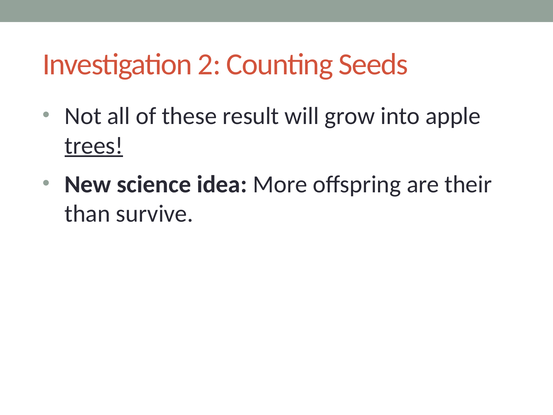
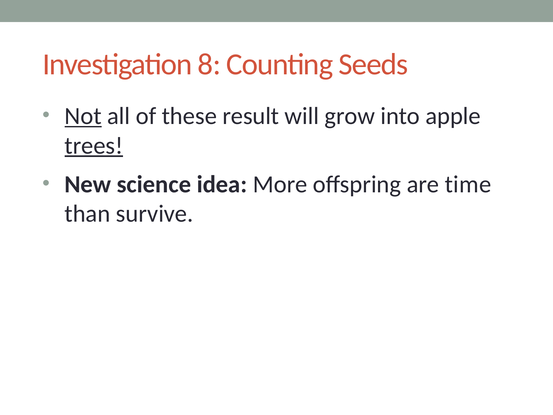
2: 2 -> 8 (209, 64)
Not underline: none -> present (83, 116)
their: their -> time (468, 184)
